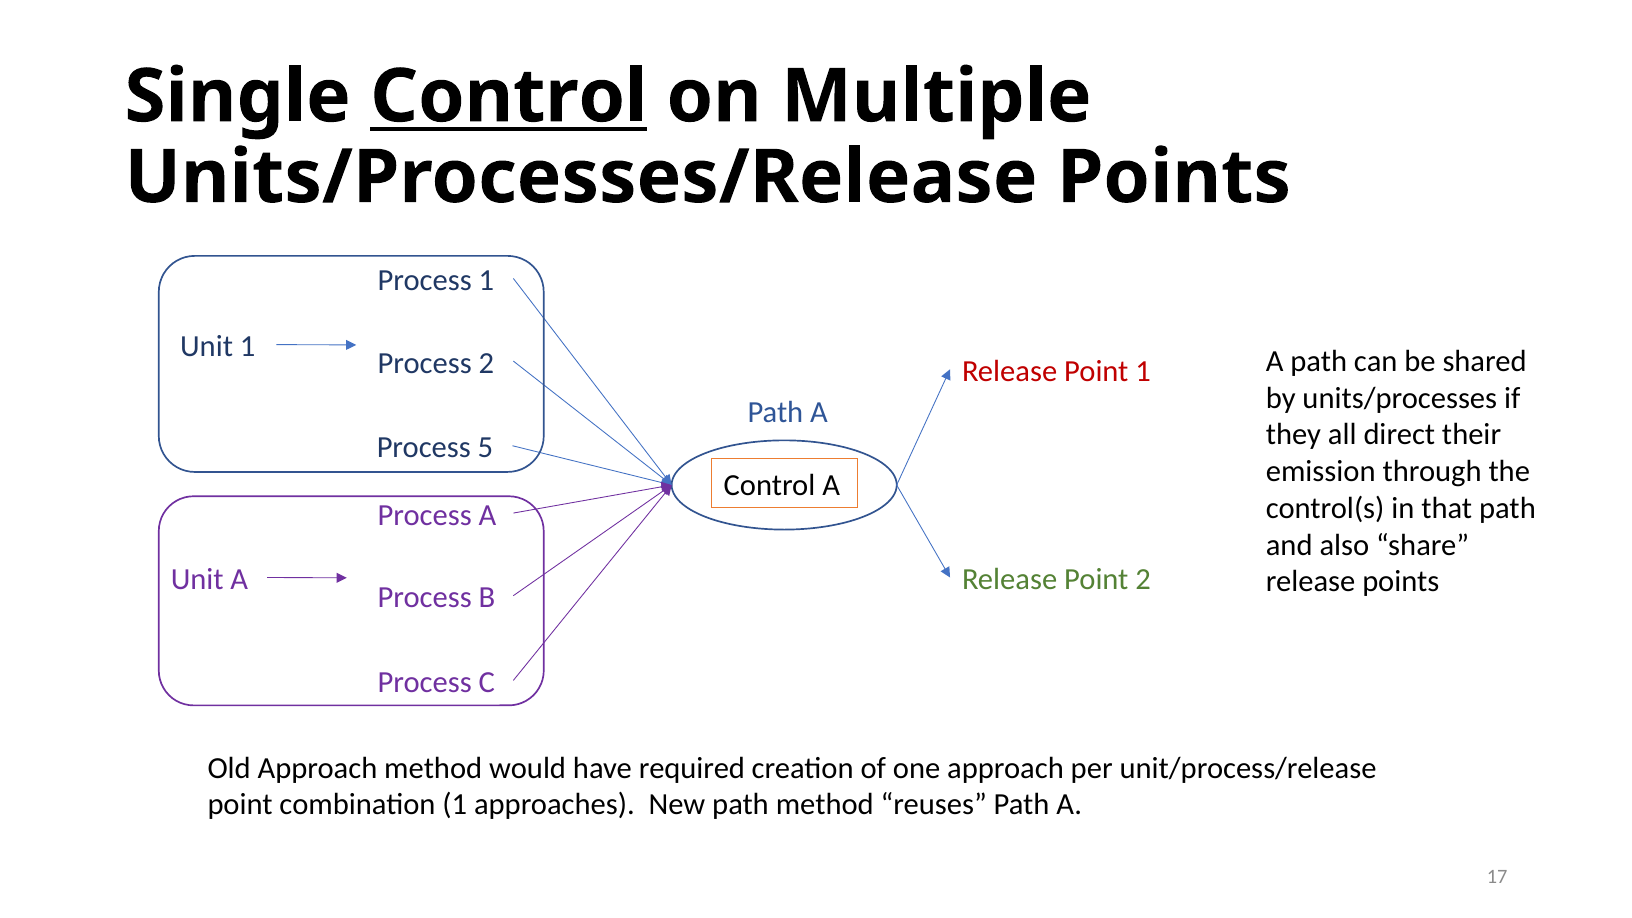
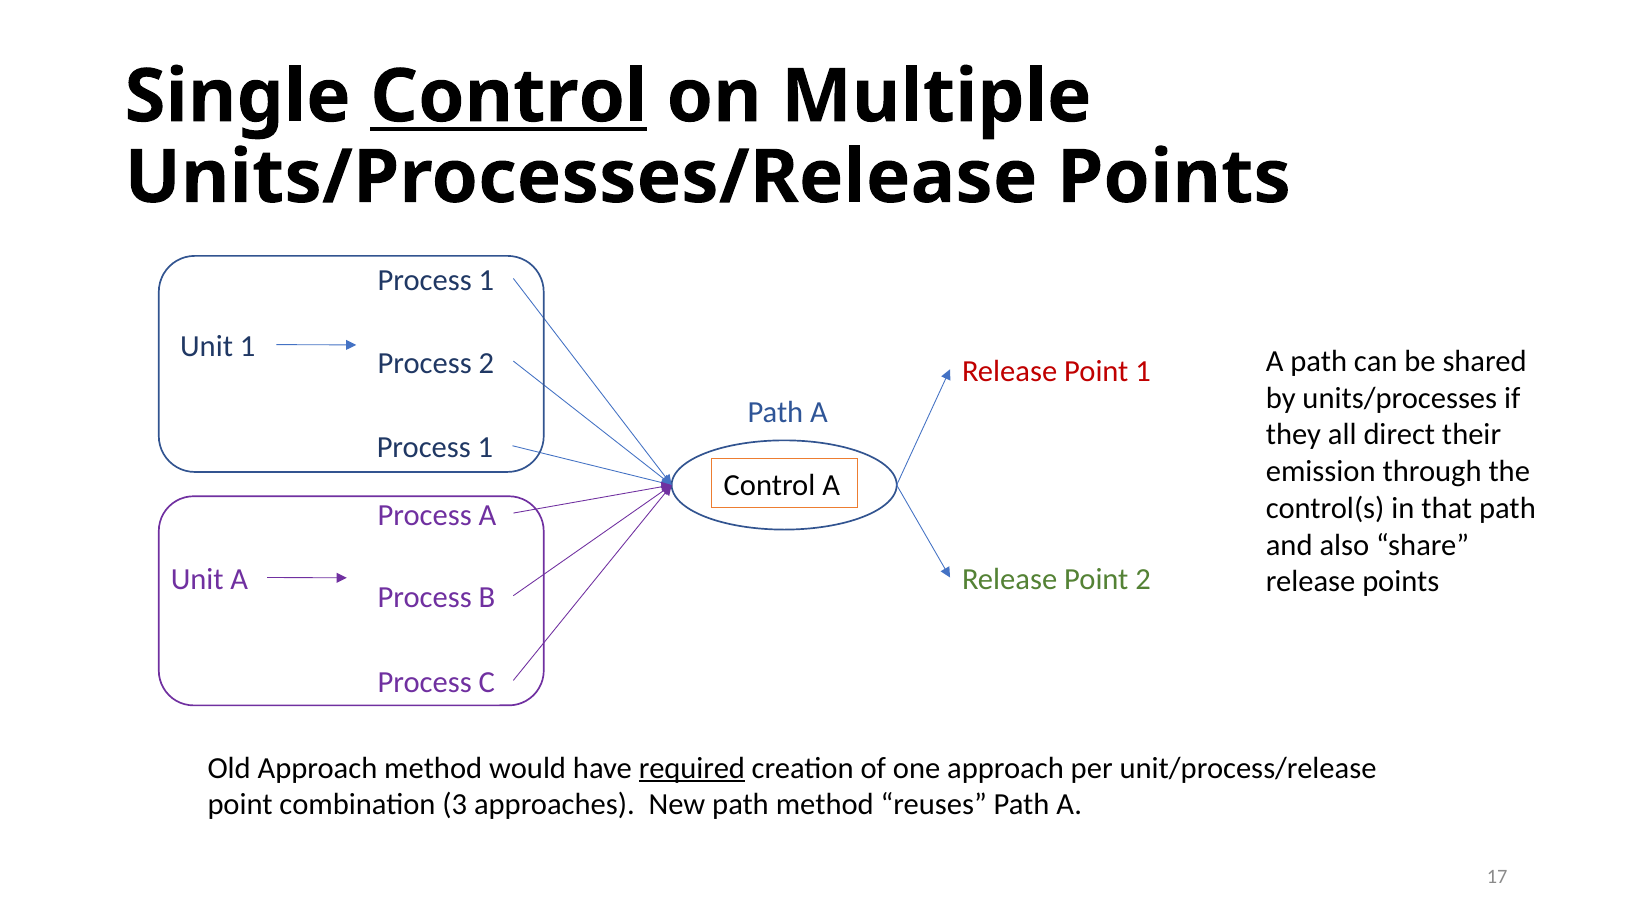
5: 5 -> 1 (485, 448)
required underline: none -> present (692, 768)
combination 1: 1 -> 3 (455, 805)
